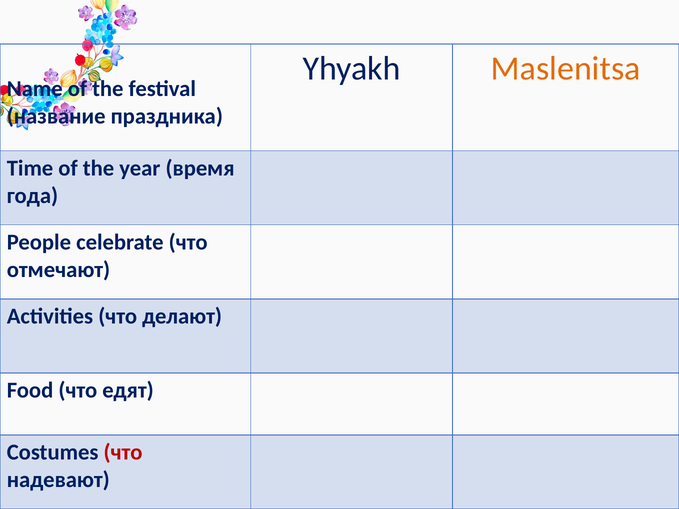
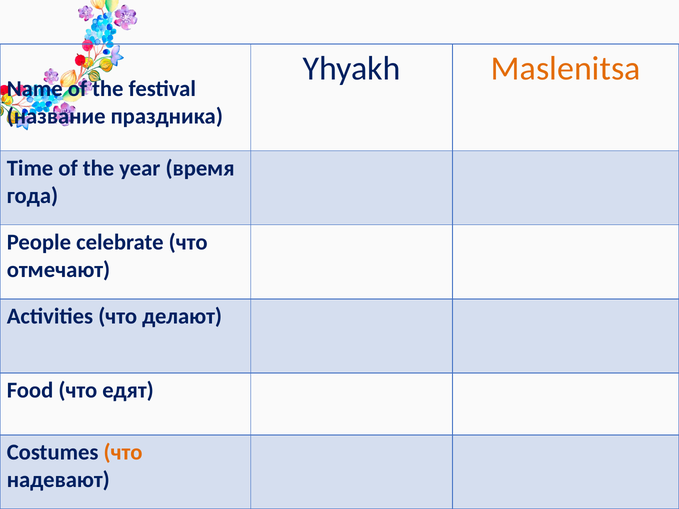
что colour: red -> orange (123, 453)
